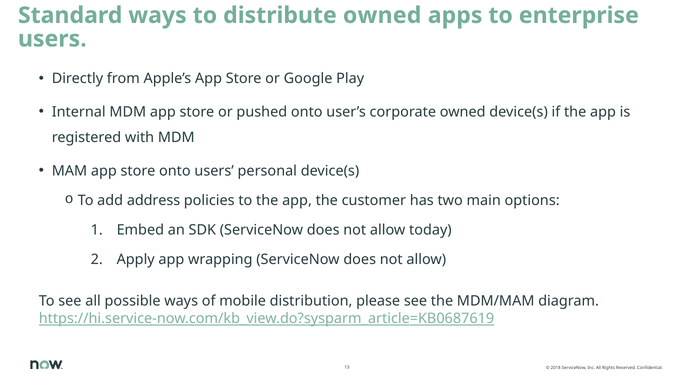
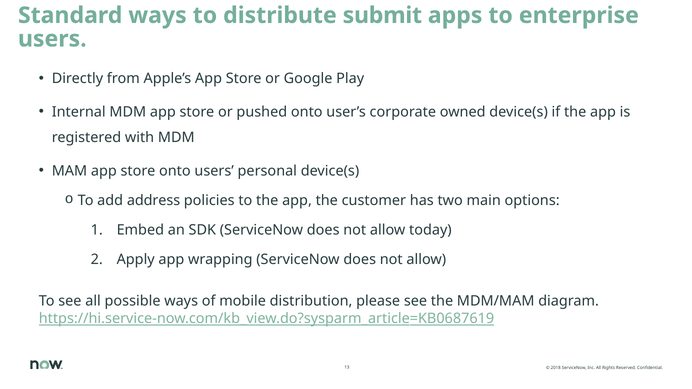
distribute owned: owned -> submit (382, 15)
